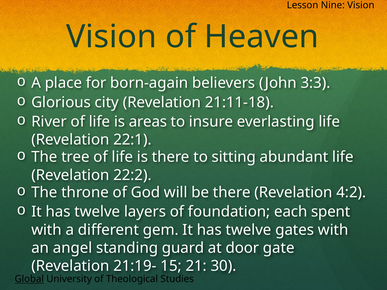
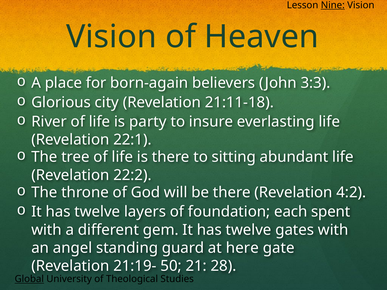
Nine underline: none -> present (333, 5)
areas: areas -> party (148, 122)
door: door -> here (242, 248)
15: 15 -> 50 (171, 266)
30: 30 -> 28 (224, 266)
